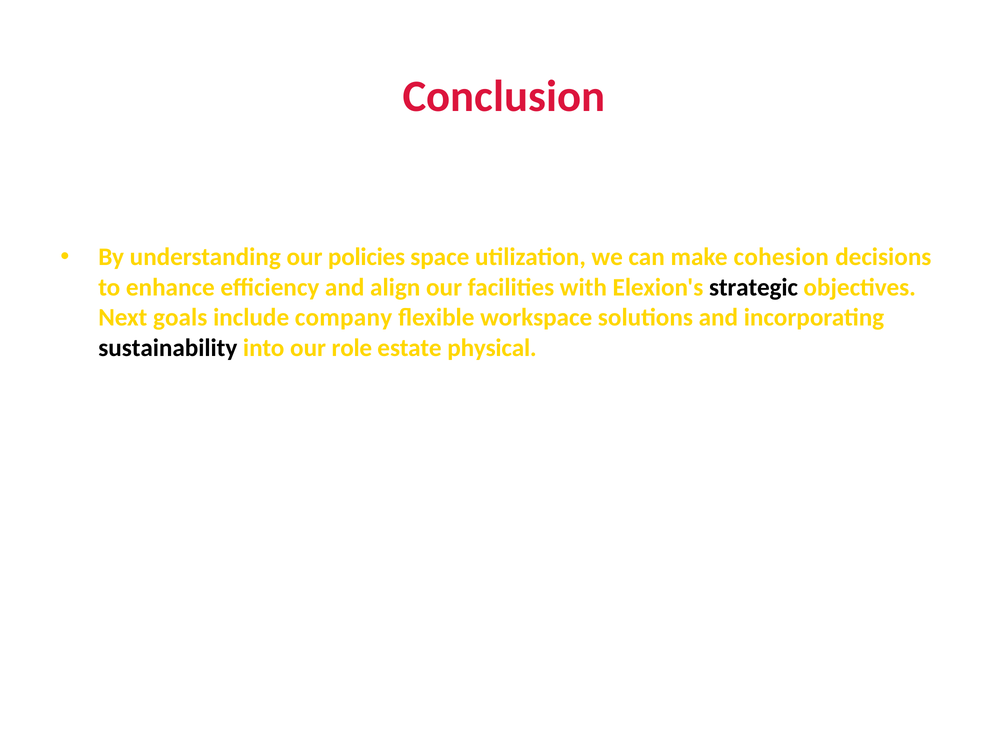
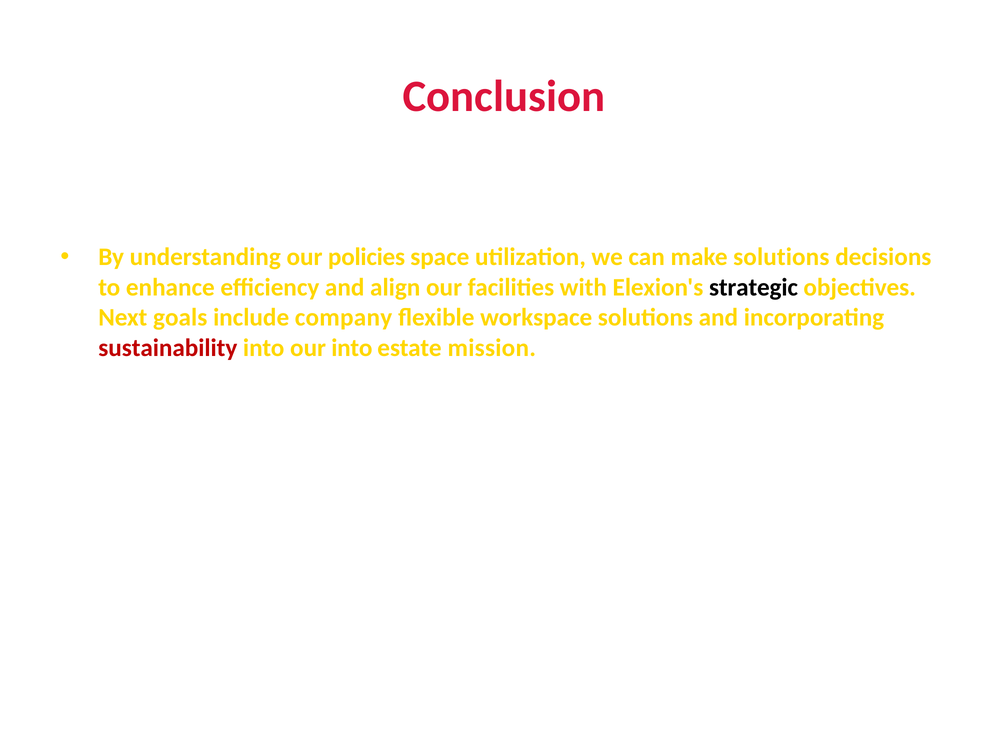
make cohesion: cohesion -> solutions (781, 257)
sustainability colour: black -> red (168, 348)
our role: role -> into (352, 348)
physical: physical -> mission (492, 348)
